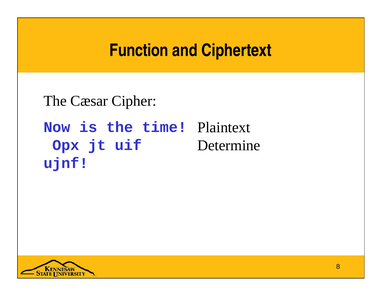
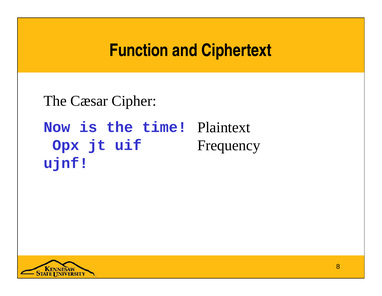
Determine: Determine -> Frequency (229, 145)
